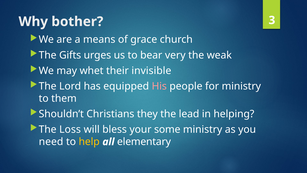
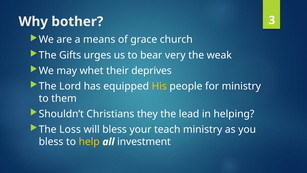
invisible: invisible -> deprives (151, 71)
His colour: pink -> yellow (159, 86)
some: some -> teach (167, 129)
need: need -> bless (51, 142)
elementary: elementary -> investment (144, 142)
